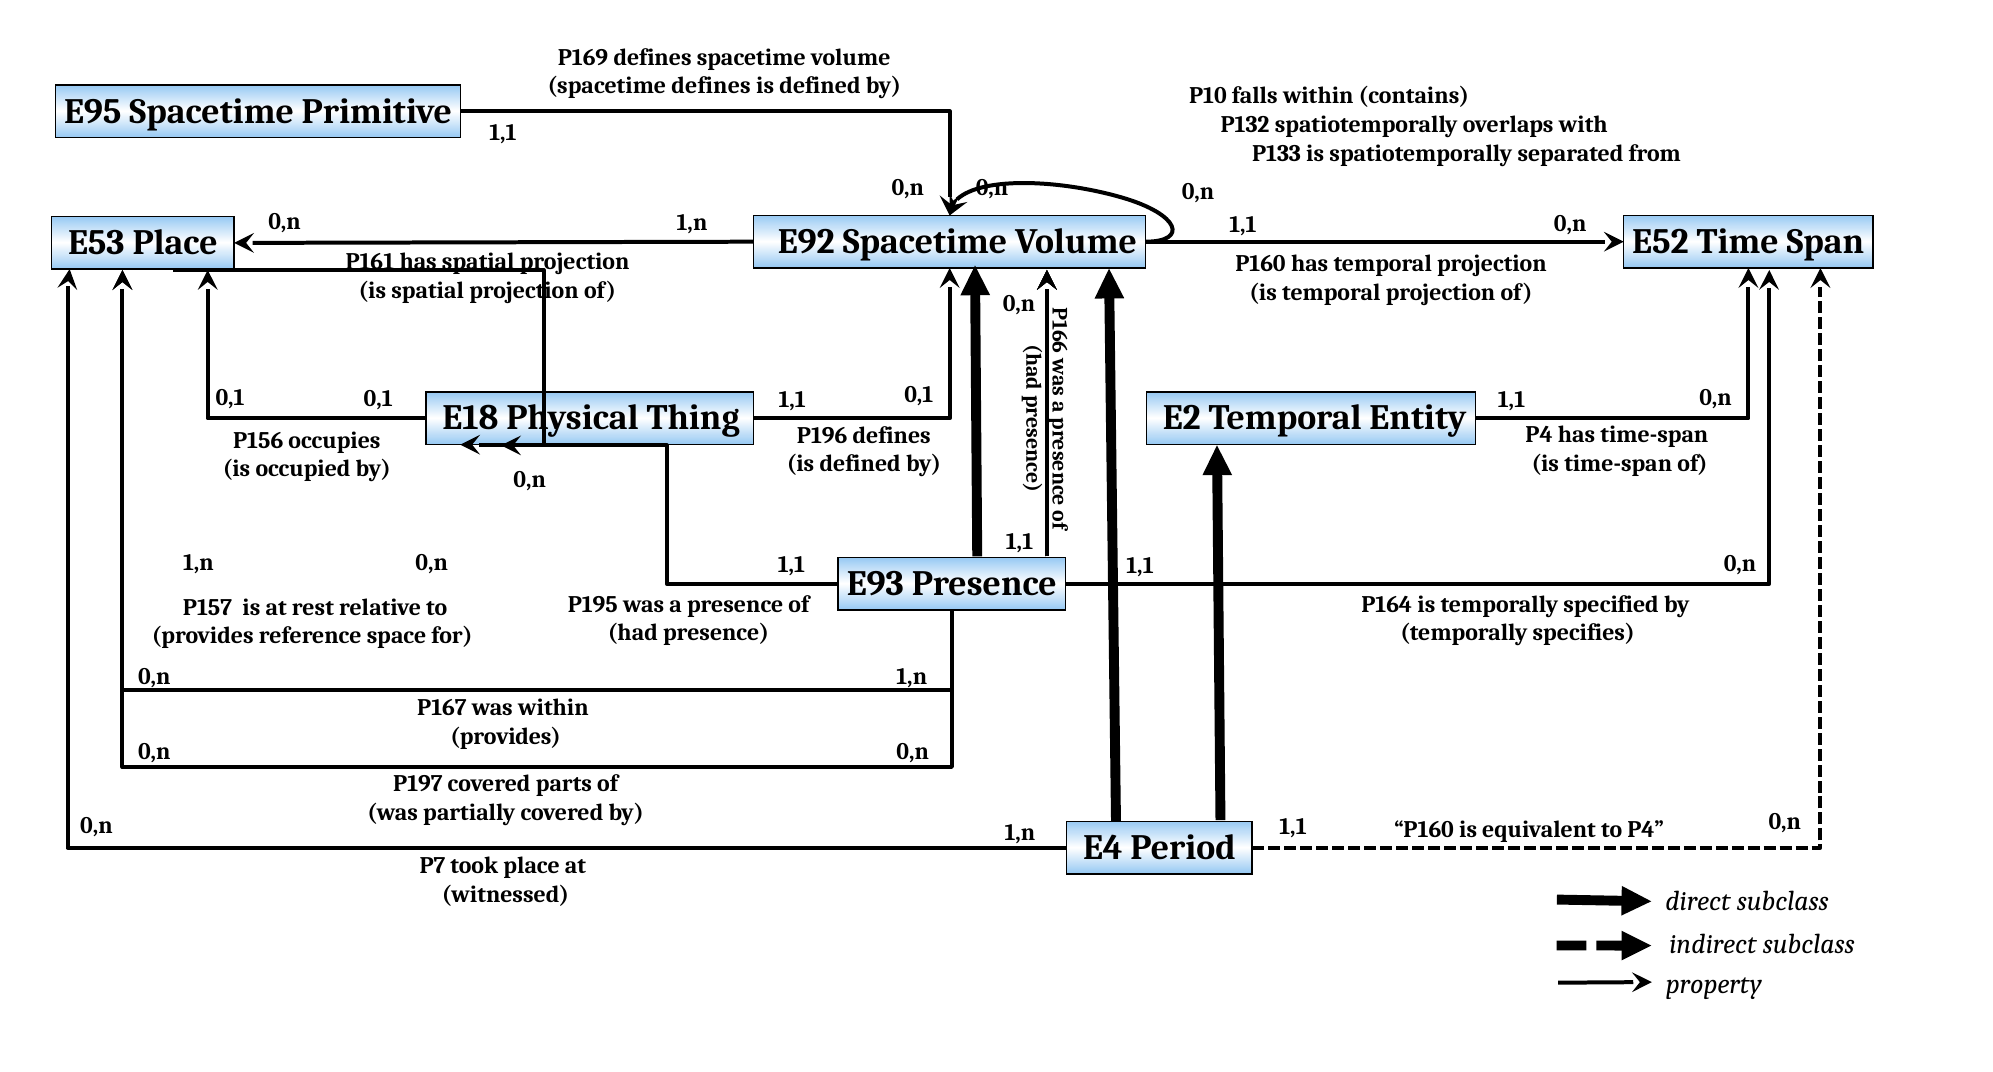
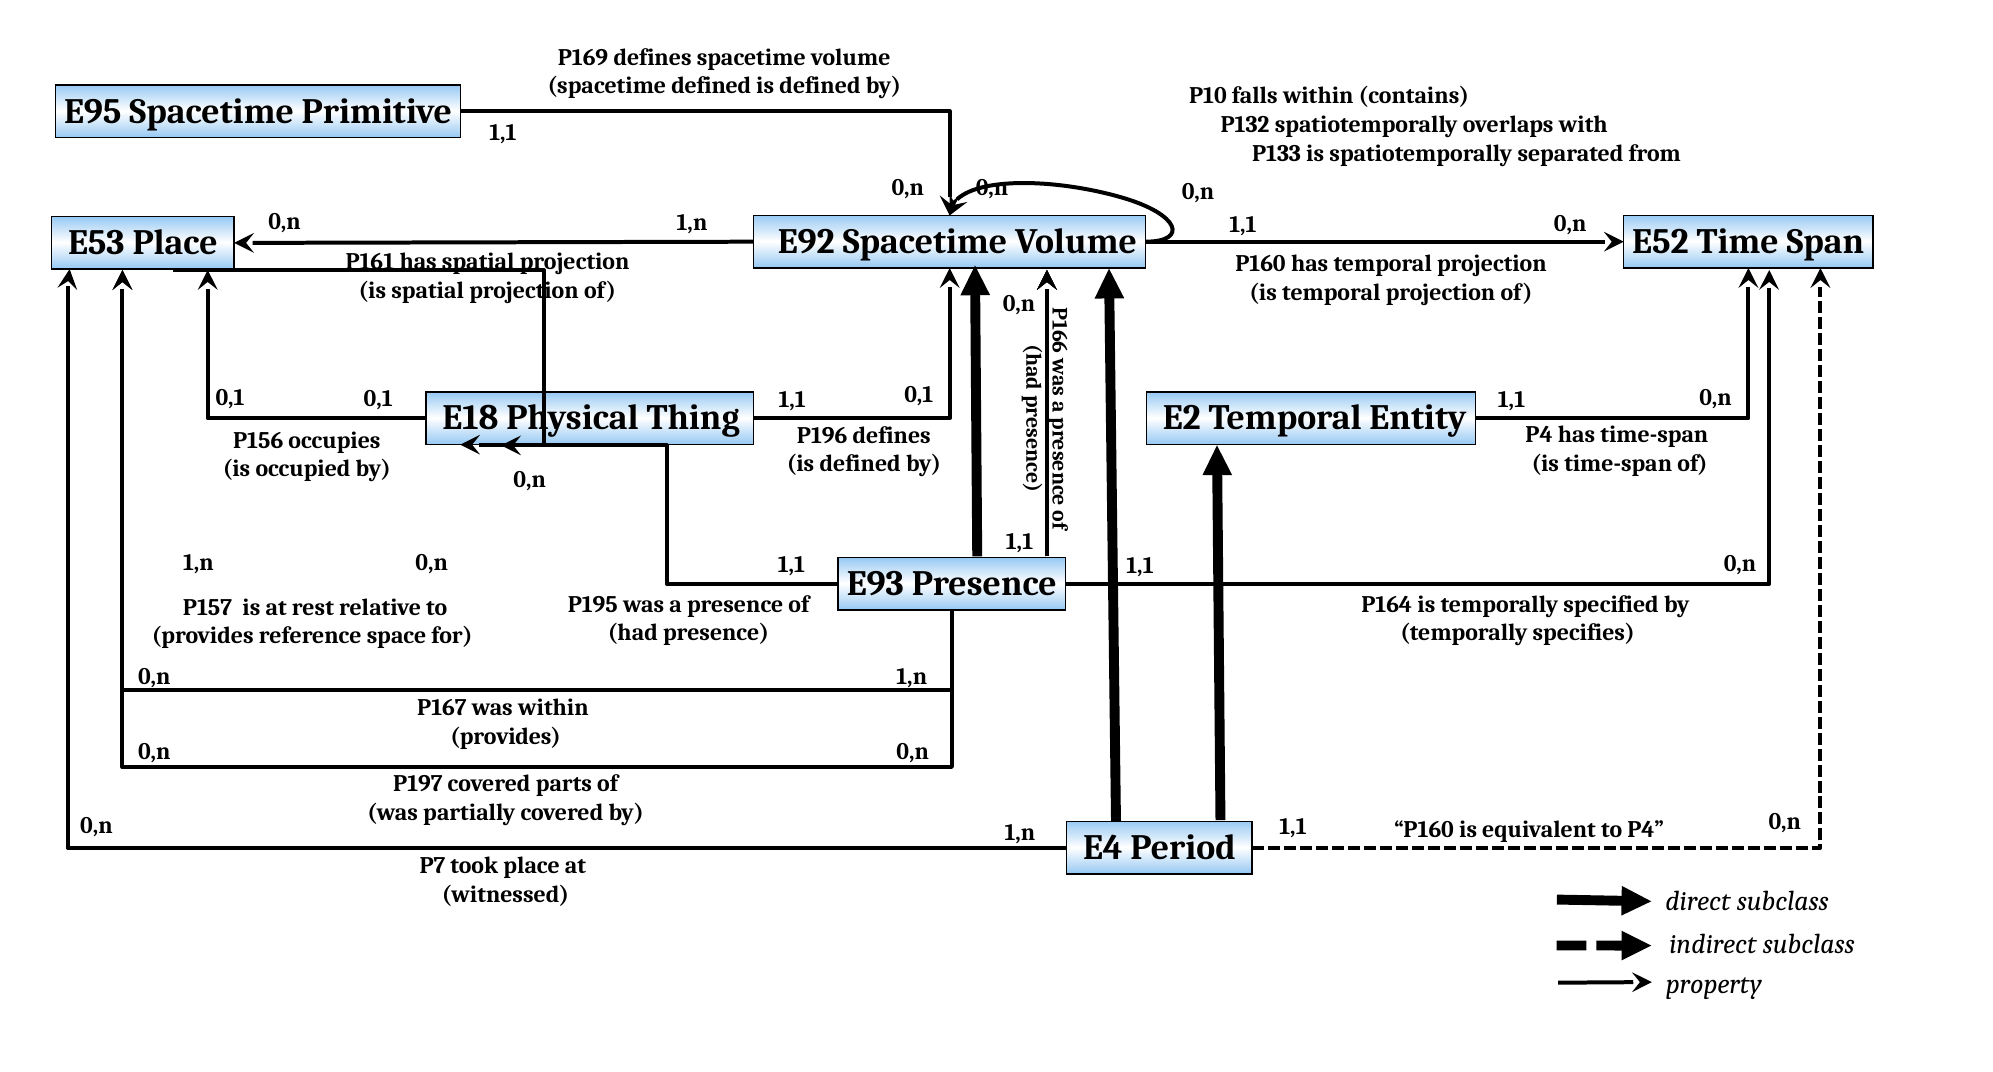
spacetime defines: defines -> defined (711, 86)
